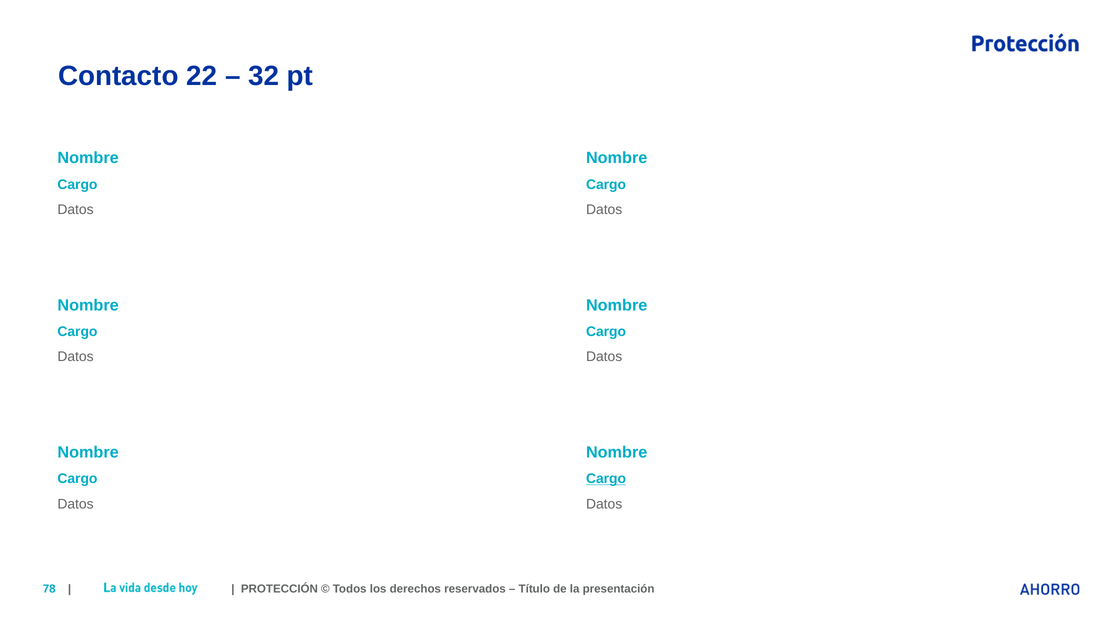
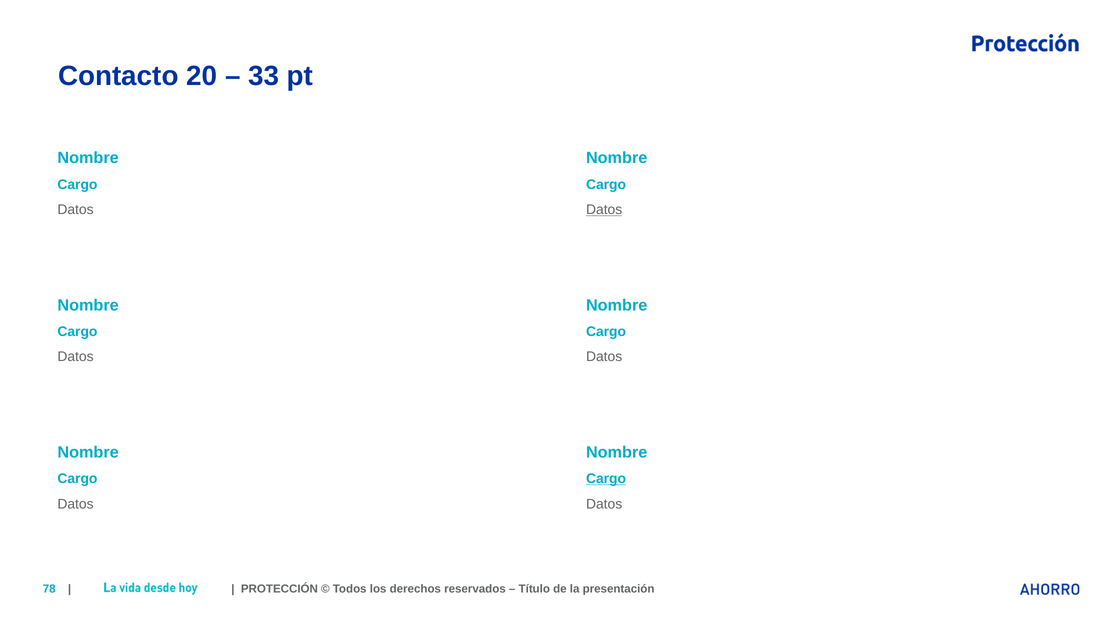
22: 22 -> 20 (202, 76)
32: 32 -> 33 (264, 76)
Datos underline: none -> present (604, 210)
